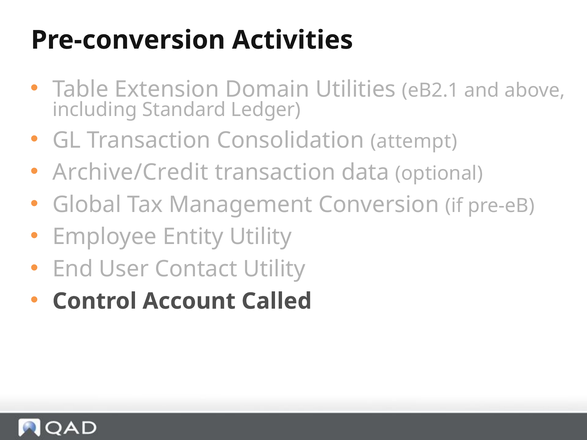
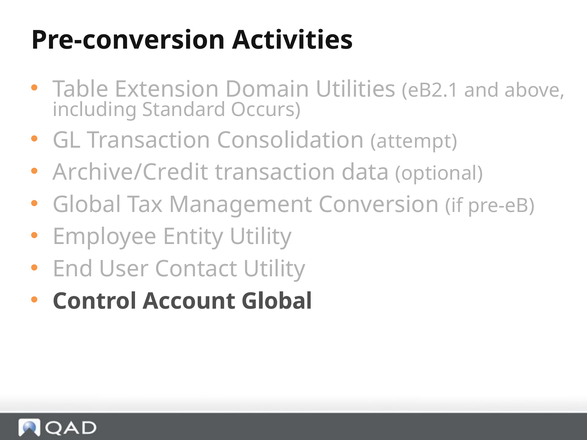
Ledger: Ledger -> Occurs (266, 110)
Account Called: Called -> Global (277, 301)
